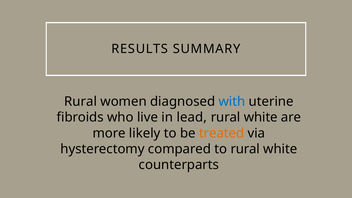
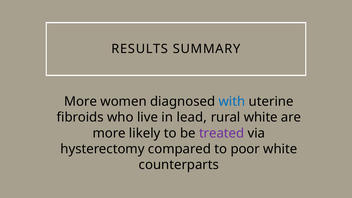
Rural: Rural -> More (81, 101)
treated colour: orange -> purple (222, 133)
to rural: rural -> poor (245, 149)
